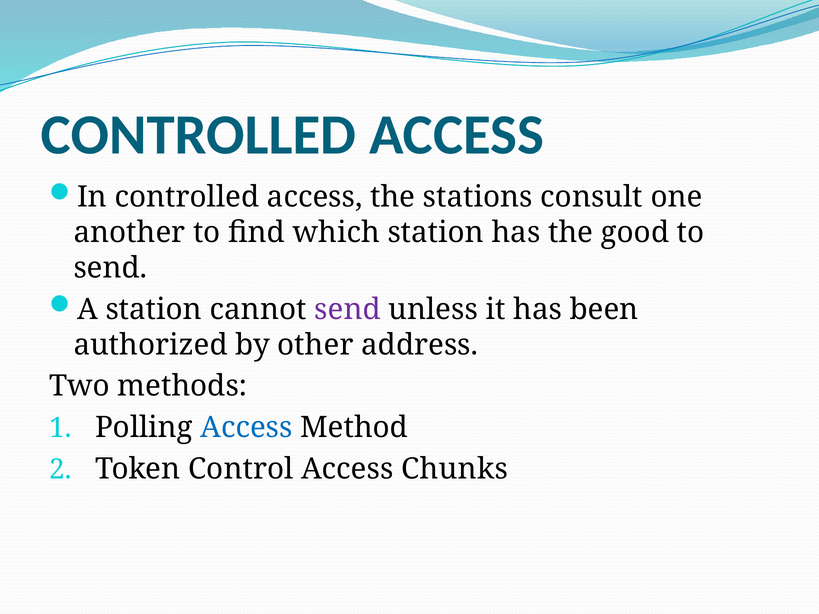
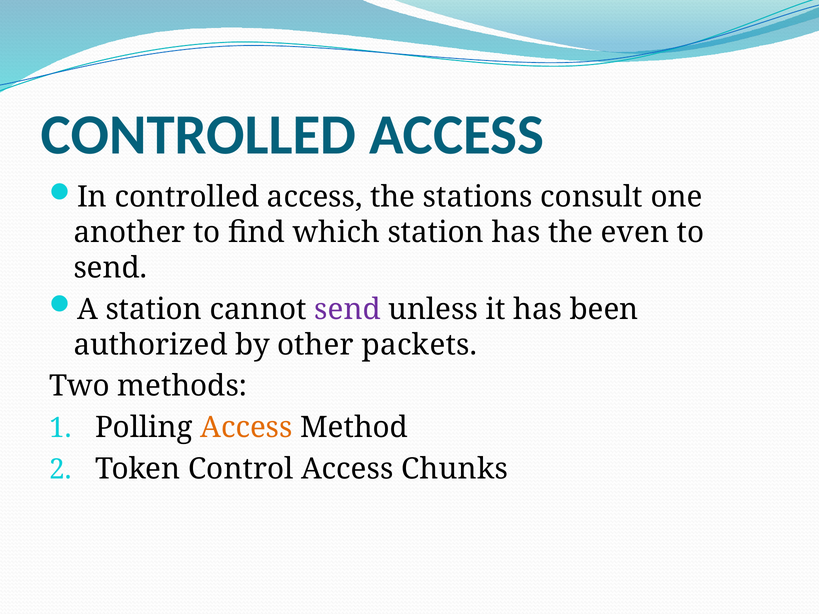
good: good -> even (635, 233)
address: address -> packets (420, 345)
Access colour: blue -> orange (246, 428)
